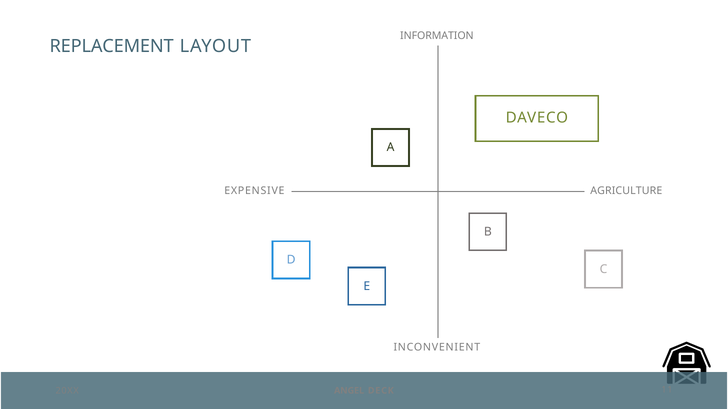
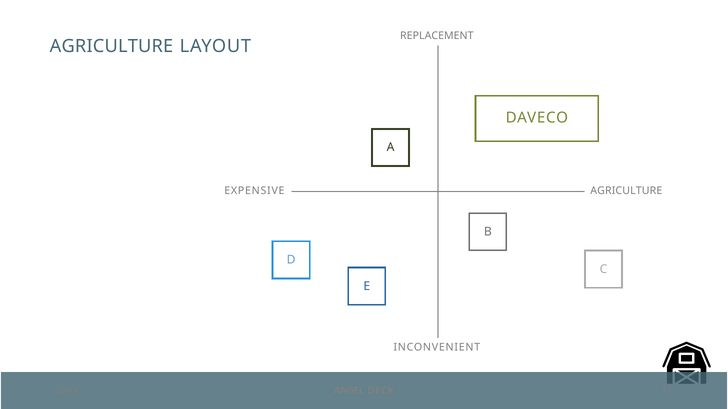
INFORMATION: INFORMATION -> REPLACEMENT (437, 36)
REPLACEMENT: REPLACEMENT -> AGRICULTURE (111, 47)
